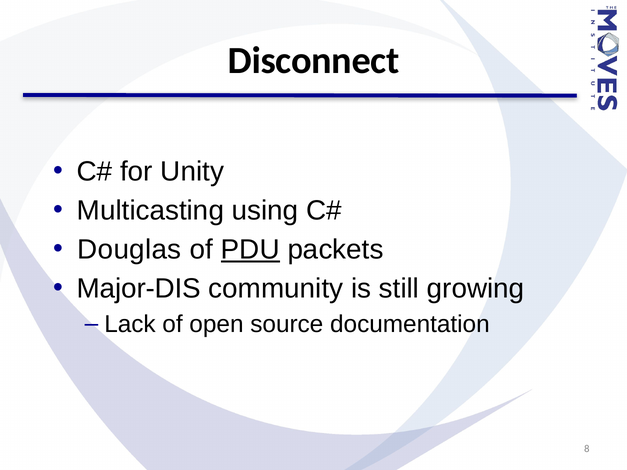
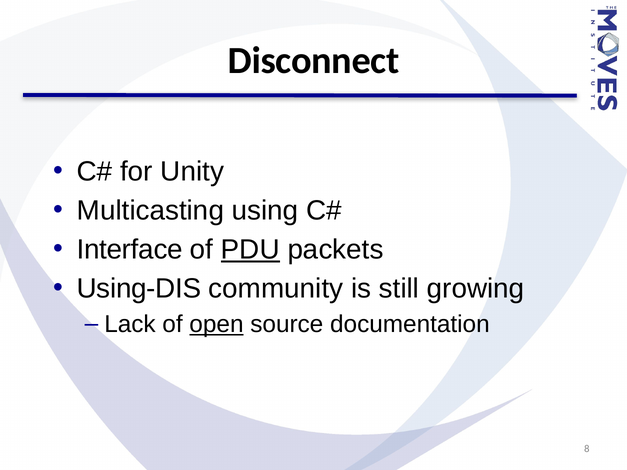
Douglas: Douglas -> Interface (130, 250)
Major-DIS: Major-DIS -> Using-DIS (139, 289)
open underline: none -> present (216, 325)
